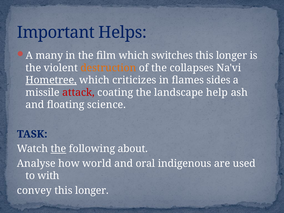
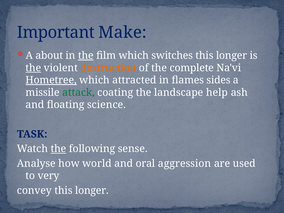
Helps: Helps -> Make (122, 32)
many: many -> about (49, 56)
the underline: none -> present (86, 56)
the underline: none -> present (33, 68)
collapses: collapses -> complete (192, 68)
criticizes: criticizes -> attracted (134, 80)
attack colour: red -> green (79, 92)
about: about -> sense (133, 149)
indigenous: indigenous -> aggression (185, 163)
with: with -> very (49, 176)
